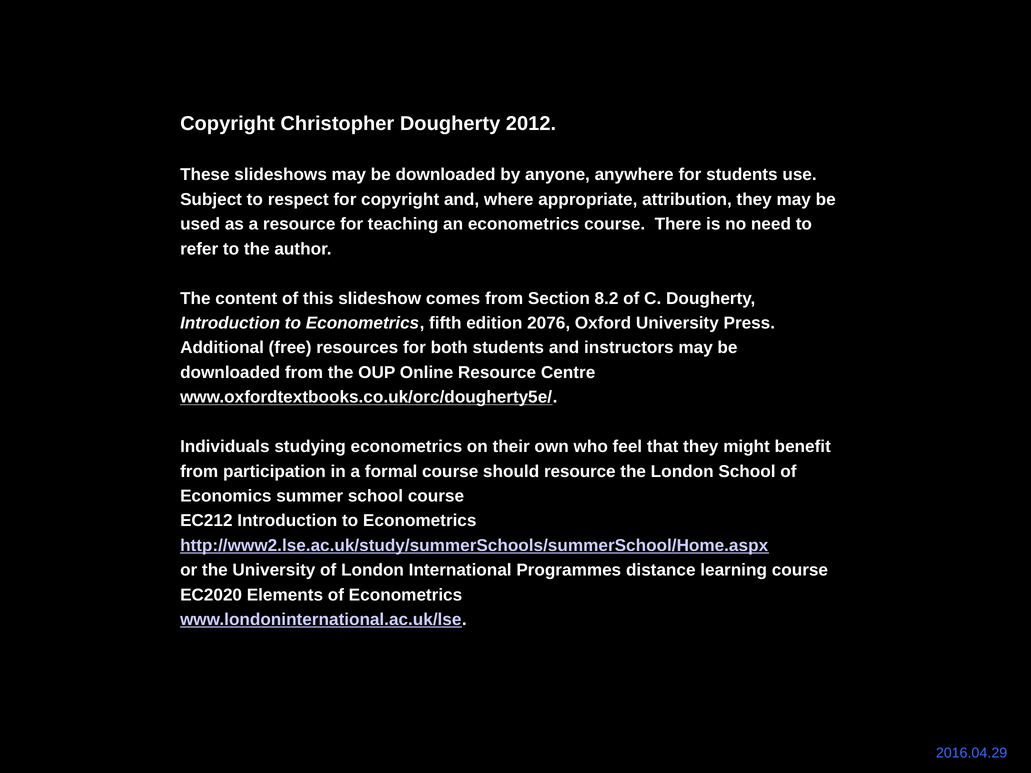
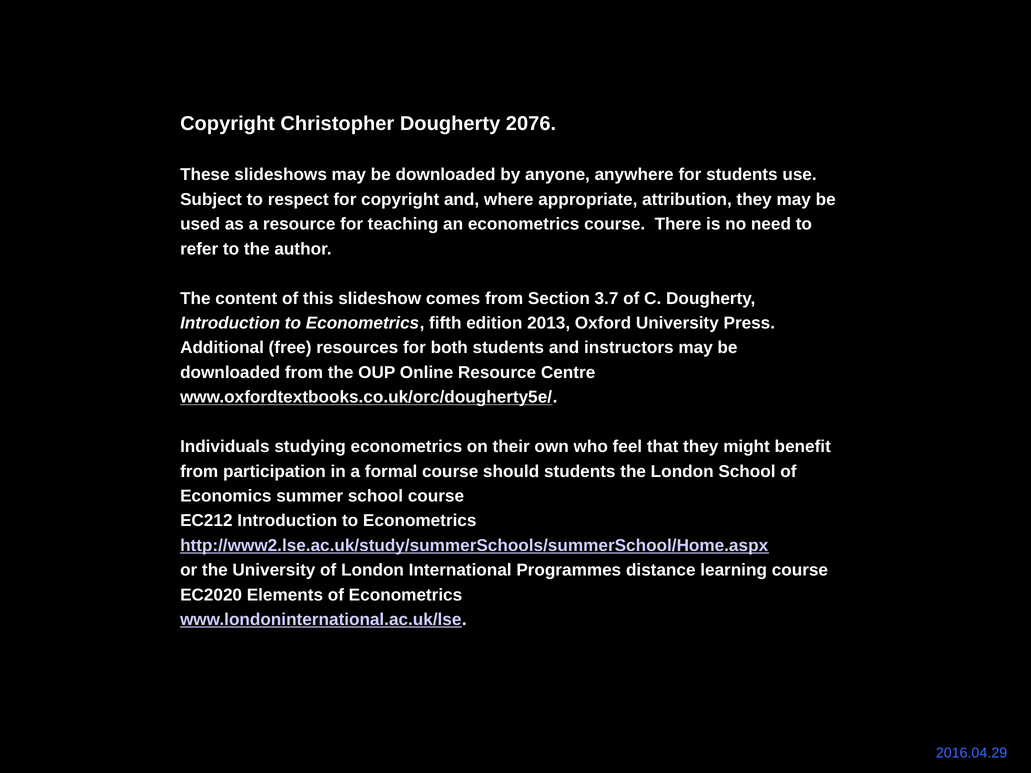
2012: 2012 -> 2076 (531, 124)
8.2: 8.2 -> 3.7 (606, 298)
2076: 2076 -> 2013 (549, 323)
should resource: resource -> students (580, 472)
